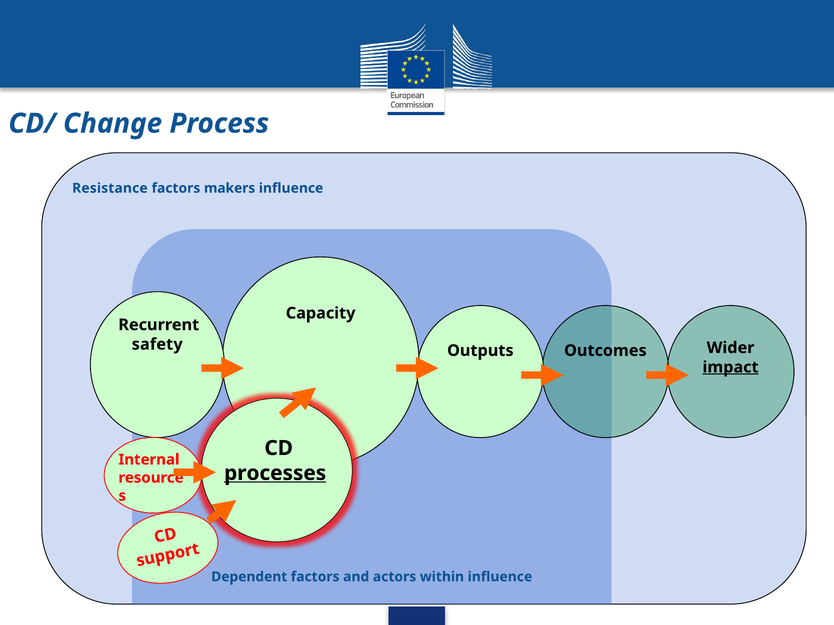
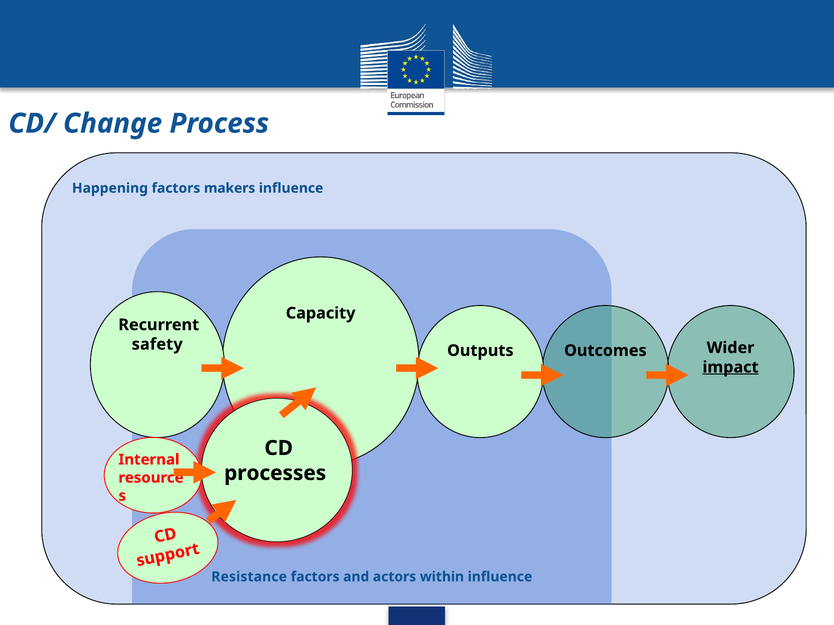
Resistance: Resistance -> Happening (110, 188)
processes underline: present -> none (275, 473)
Dependent: Dependent -> Resistance (249, 577)
